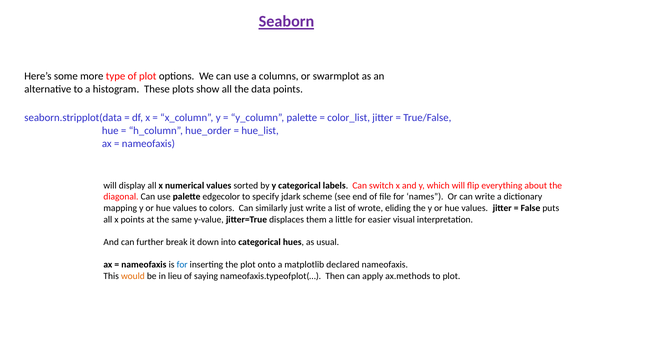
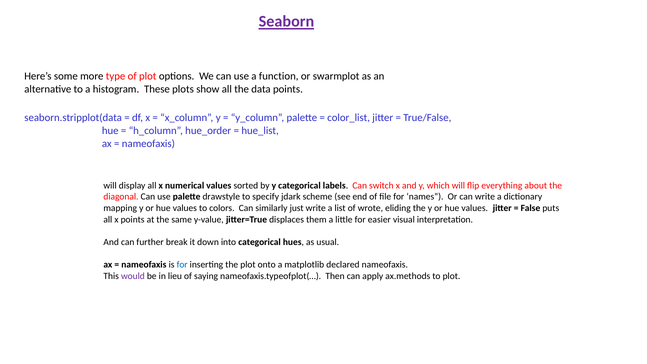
columns: columns -> function (279, 76)
edgecolor: edgecolor -> drawstyle (221, 197)
would colour: orange -> purple (133, 276)
